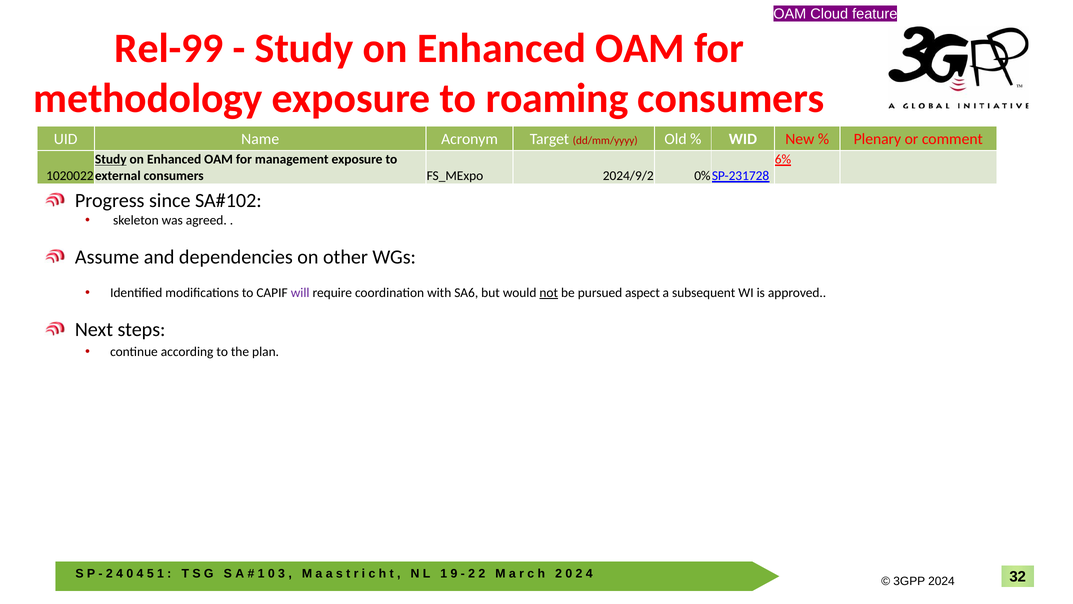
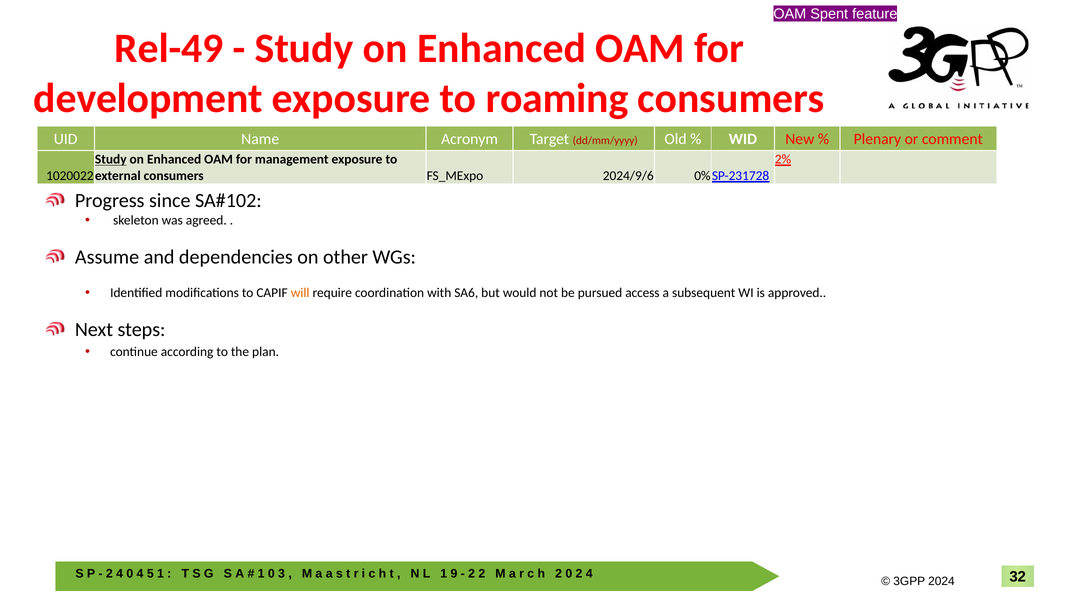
Cloud: Cloud -> Spent (829, 14)
Rel-99: Rel-99 -> Rel-49 (169, 48)
methodology: methodology -> development (148, 98)
6%: 6% -> 2% (783, 159)
2024/9/2: 2024/9/2 -> 2024/9/6 (628, 176)
will colour: purple -> orange (300, 293)
not underline: present -> none (549, 293)
aspect: aspect -> access (642, 293)
